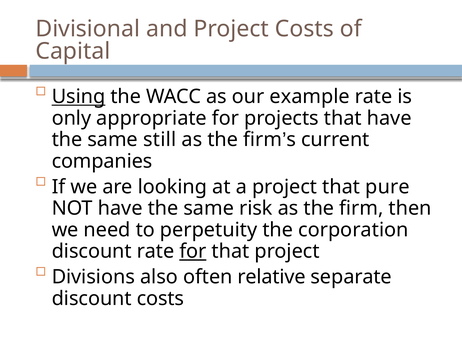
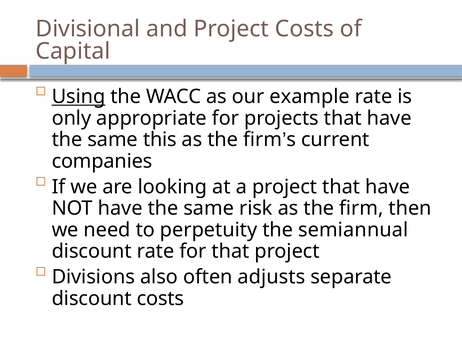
still: still -> this (160, 139)
project that pure: pure -> have (388, 186)
corporation: corporation -> semiannual (353, 229)
for underline: present -> none (193, 251)
relative: relative -> adjusts (271, 277)
